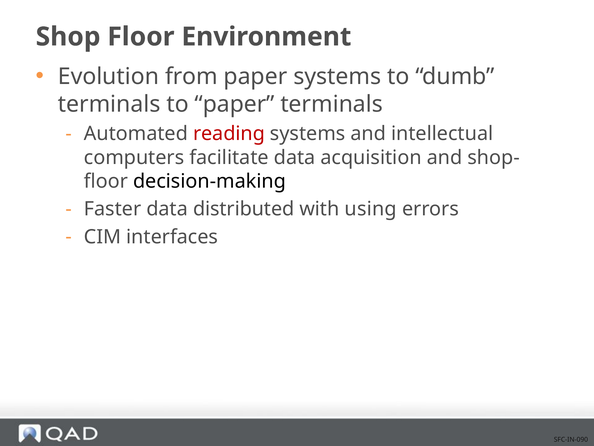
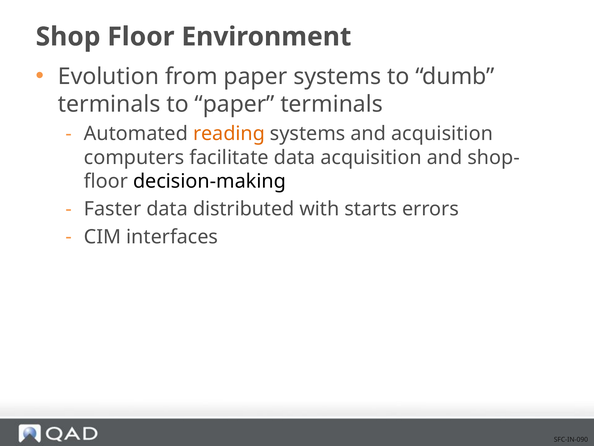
reading colour: red -> orange (229, 134)
and intellectual: intellectual -> acquisition (442, 134)
using: using -> starts (371, 209)
